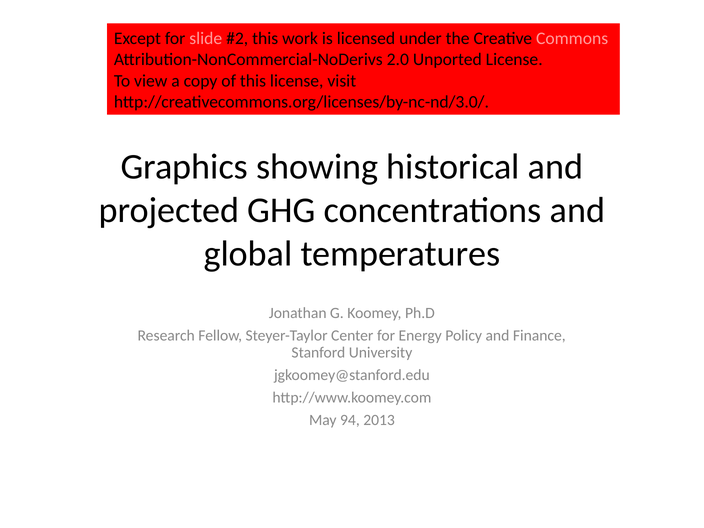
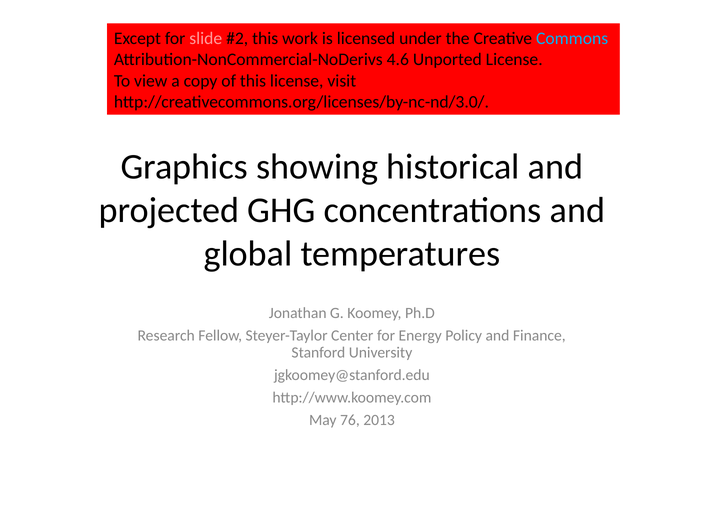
Commons colour: pink -> light blue (572, 39)
2.0: 2.0 -> 4.6 (398, 60)
94: 94 -> 76 (350, 420)
